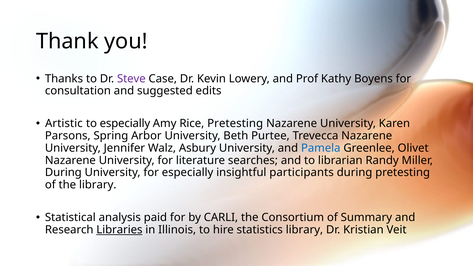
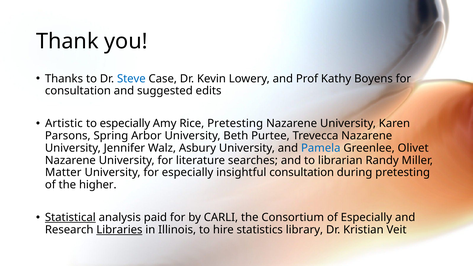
Steve colour: purple -> blue (131, 79)
During: During -> Matter (63, 173)
insightful participants: participants -> consultation (302, 173)
the library: library -> higher (98, 185)
Statistical underline: none -> present (70, 218)
of Summary: Summary -> Especially (366, 218)
